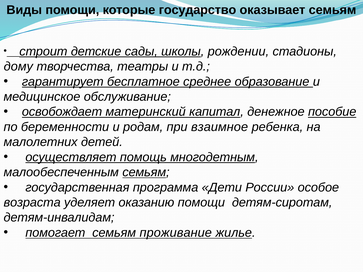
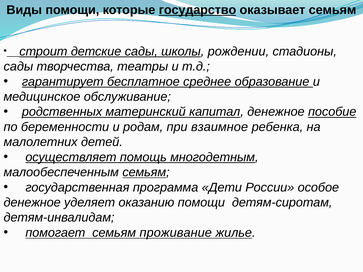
государство underline: none -> present (197, 10)
дому: дому -> сады (18, 67)
освобождает: освобождает -> родственных (62, 112)
возраста: возраста -> денежное (32, 203)
